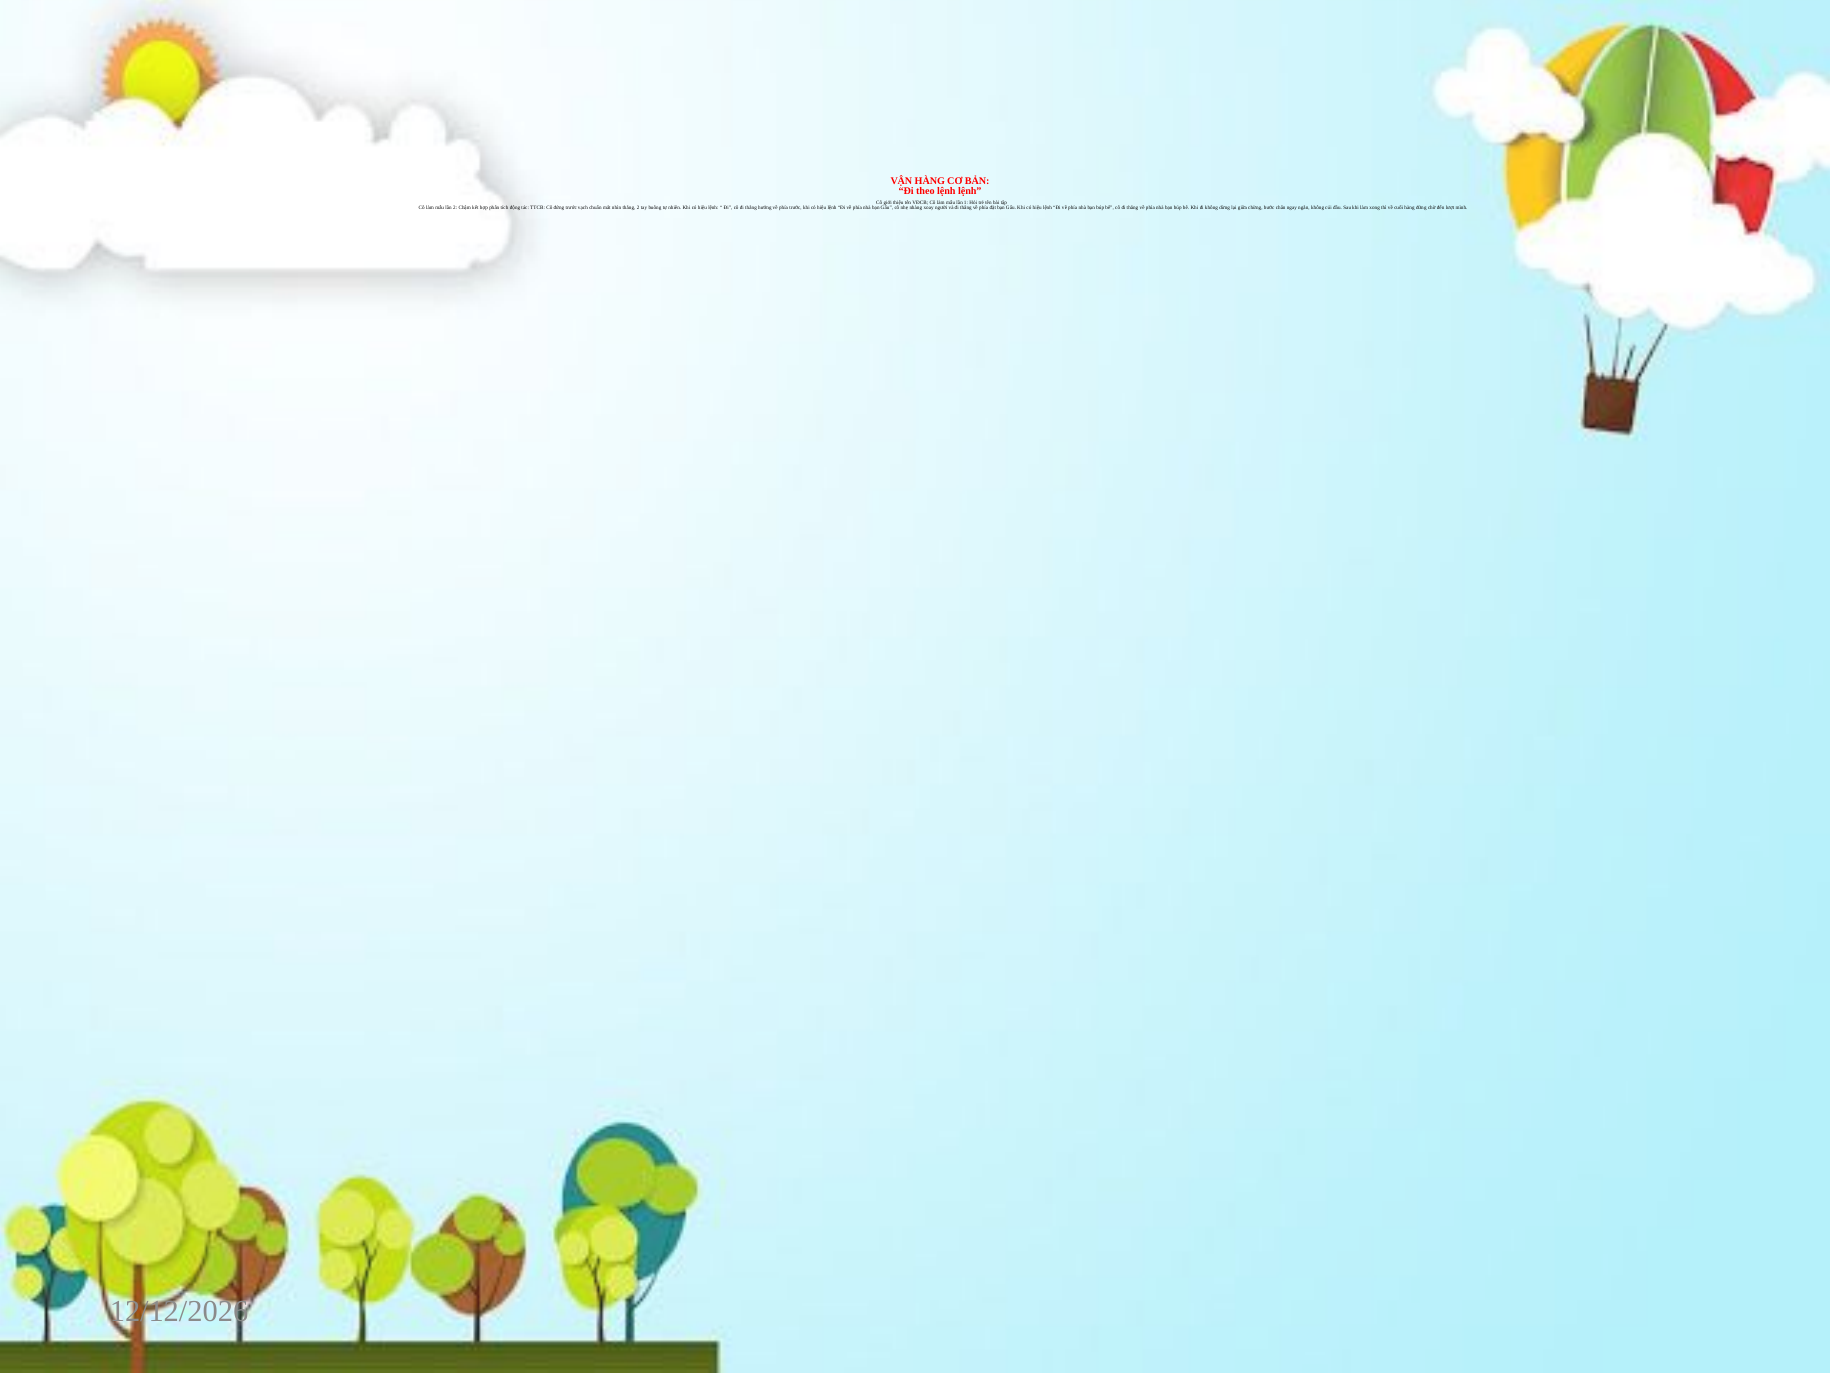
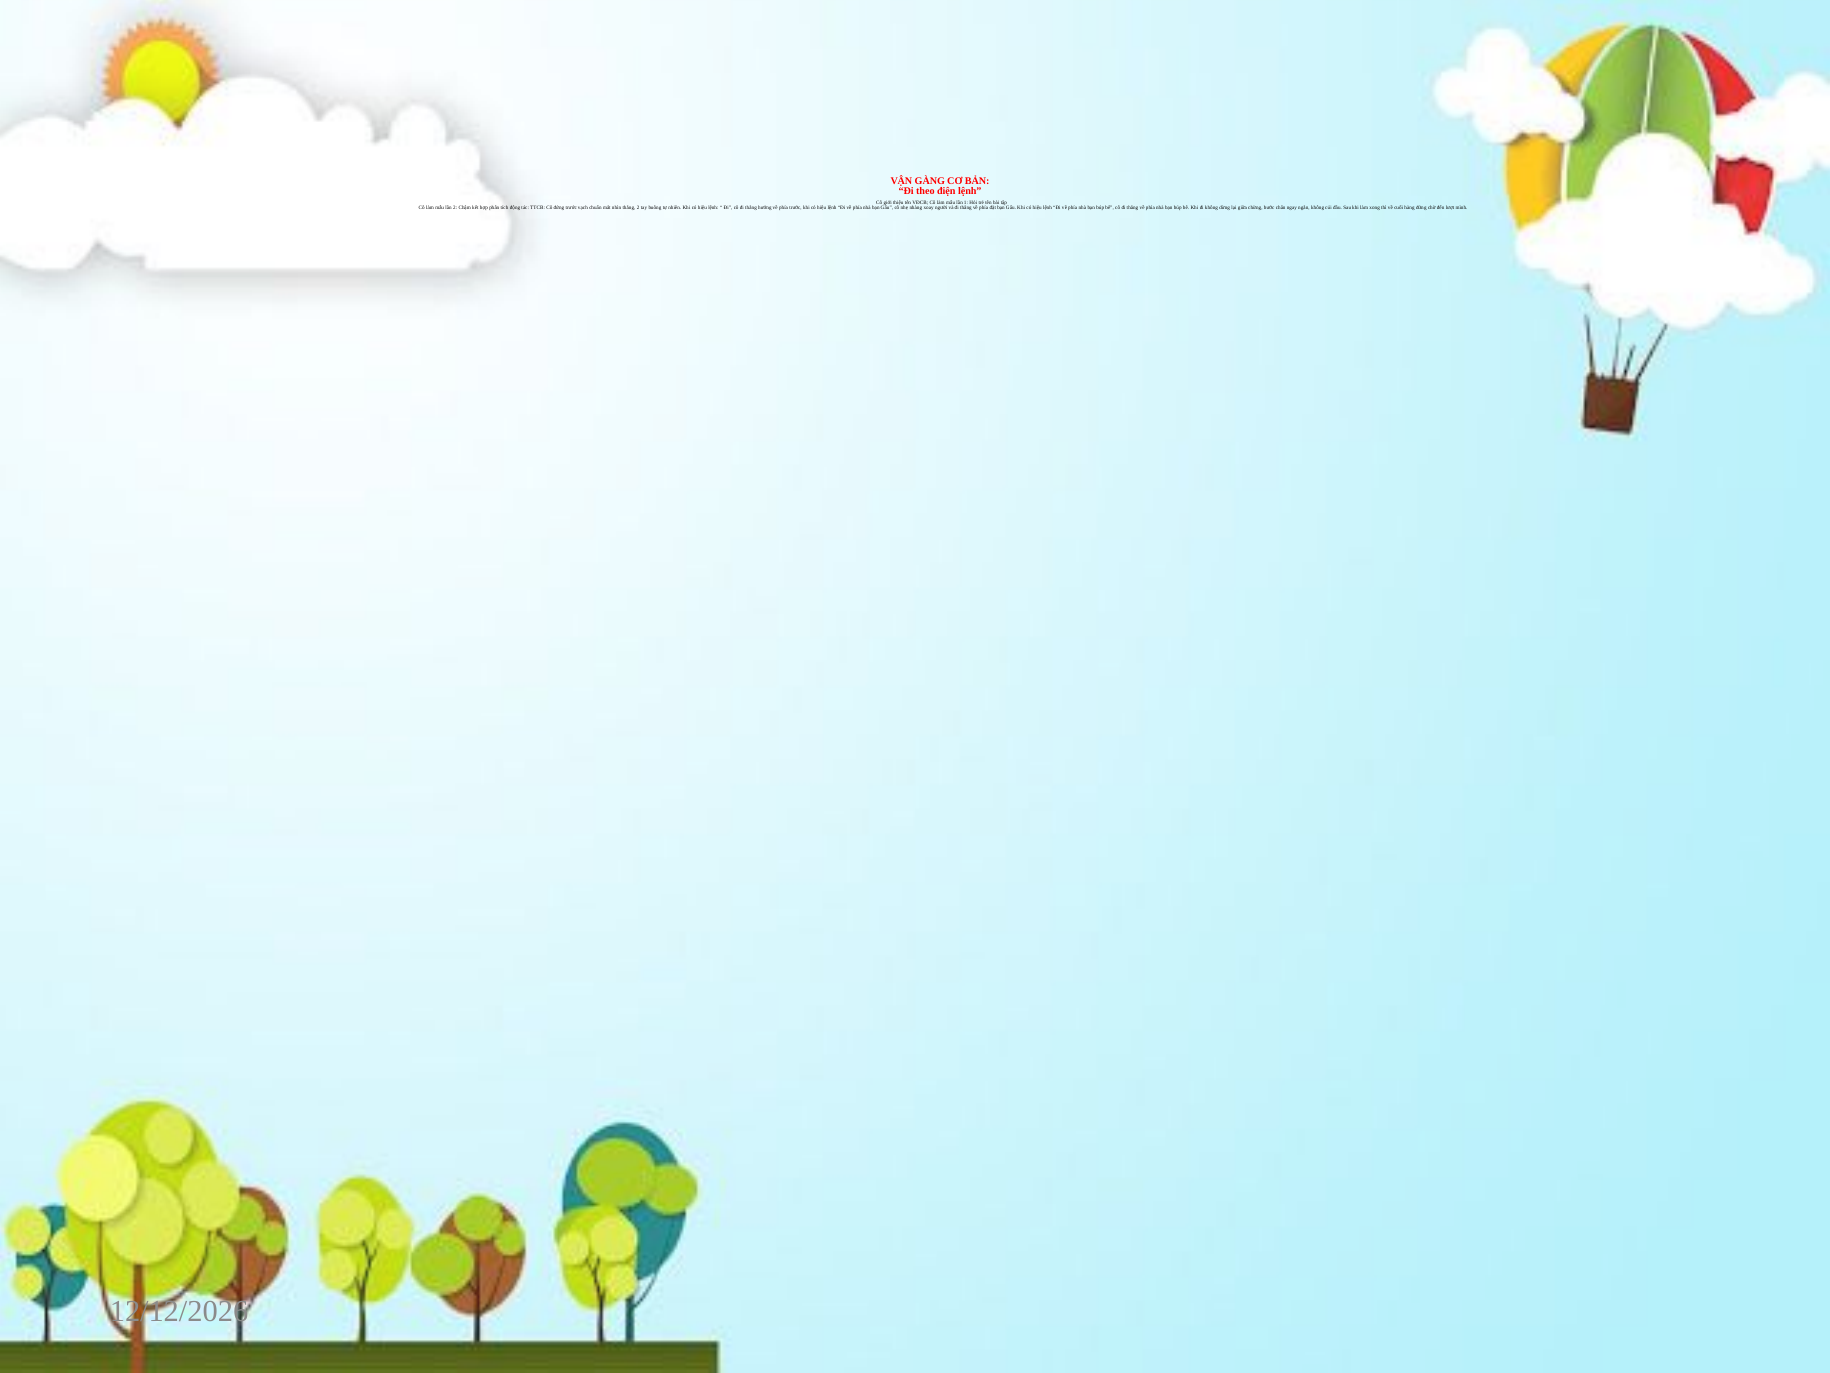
VẬN HÀNG: HÀNG -> GÀNG (930, 181)
theo lệnh: lệnh -> điện (946, 191)
